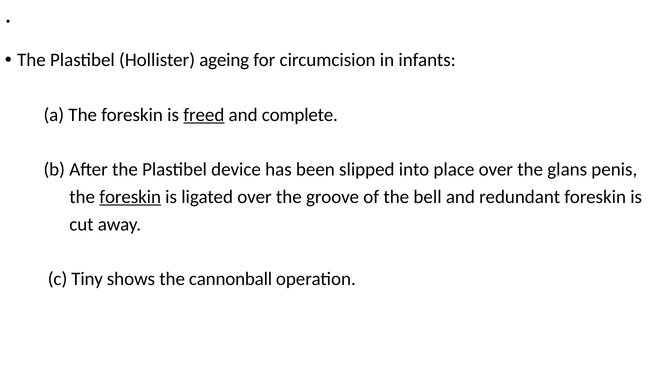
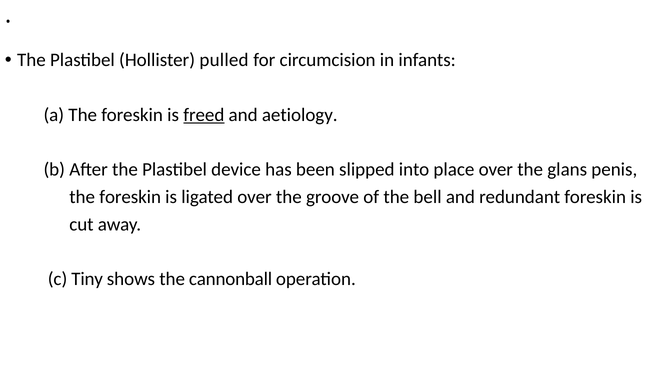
ageing: ageing -> pulled (224, 60)
complete: complete -> aetiology (300, 115)
foreskin underline: present -> none (130, 197)
